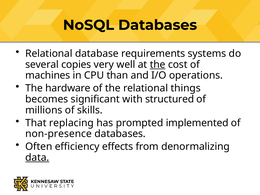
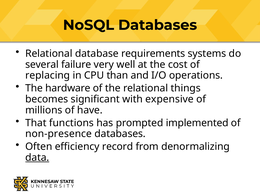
copies: copies -> failure (76, 64)
the underline: present -> none (158, 64)
machines: machines -> replacing (48, 75)
structured: structured -> expensive (170, 99)
skills: skills -> have (90, 110)
replacing: replacing -> functions (71, 123)
effects: effects -> record (118, 147)
